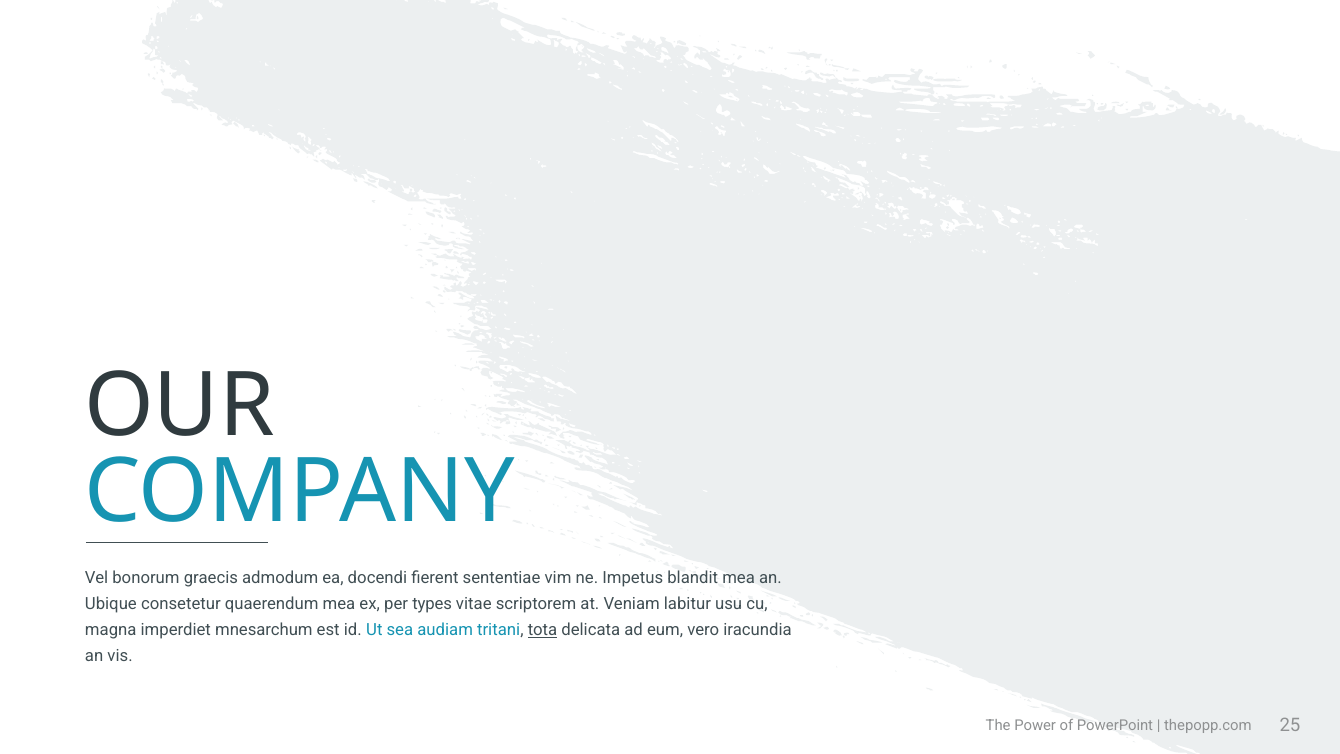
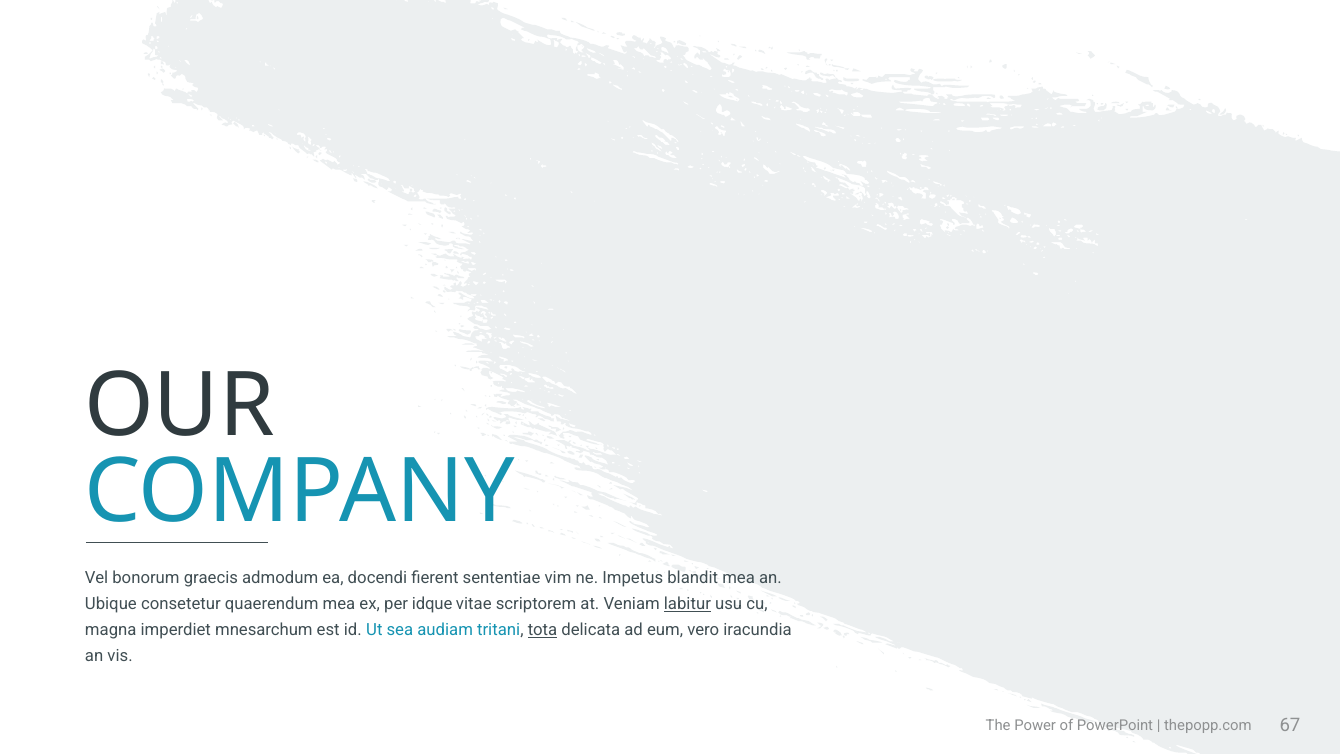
types: types -> idque (432, 604)
labitur underline: none -> present (687, 604)
25: 25 -> 67 (1290, 725)
